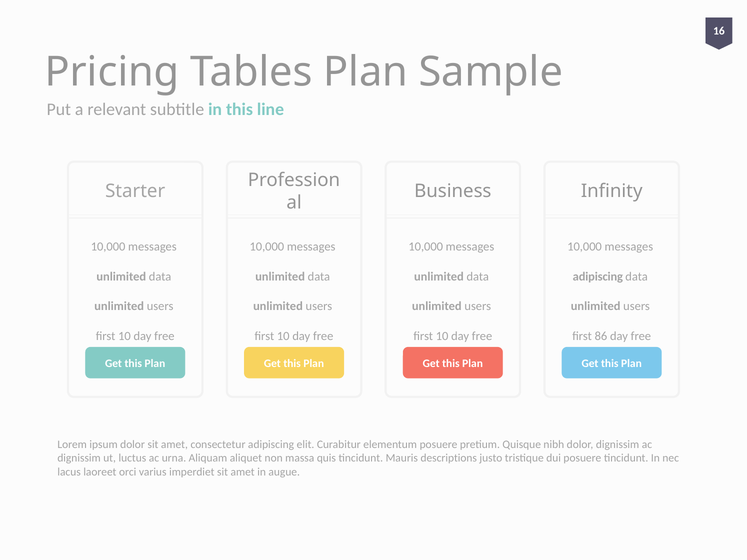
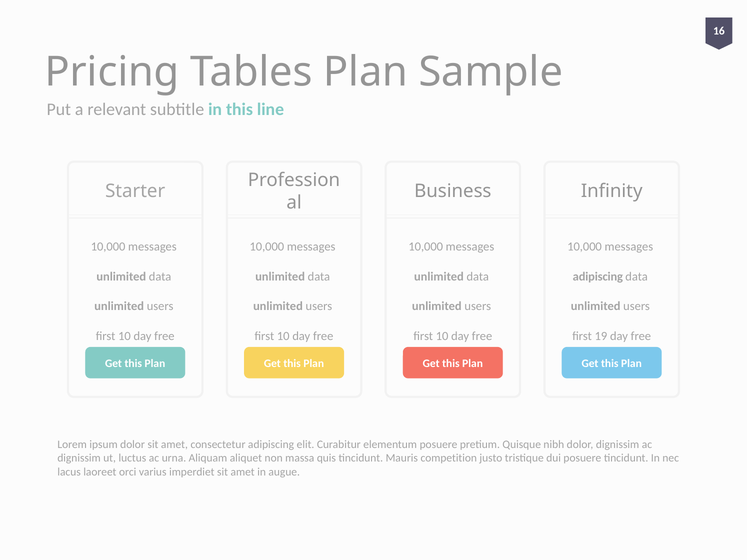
86: 86 -> 19 (601, 336)
descriptions: descriptions -> competition (449, 458)
